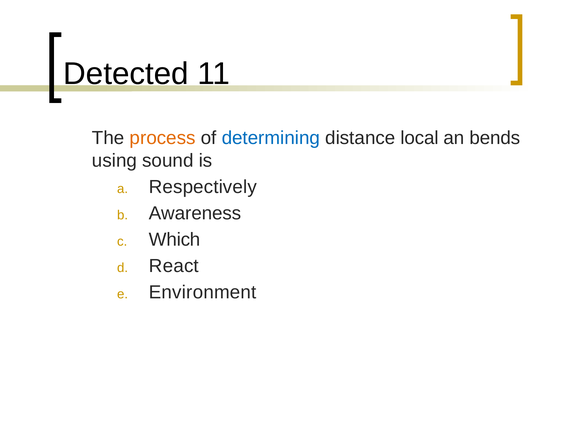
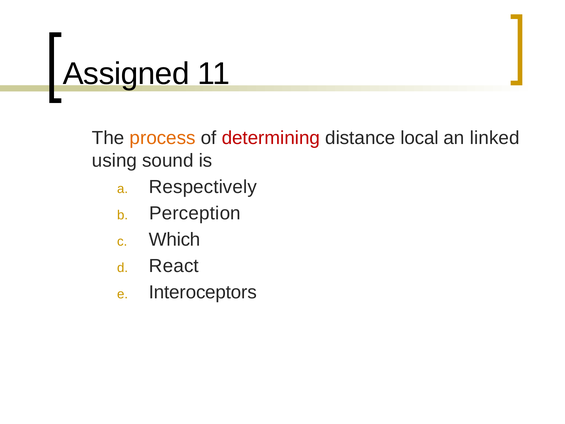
Detected: Detected -> Assigned (126, 74)
determining colour: blue -> red (271, 138)
bends: bends -> linked (495, 138)
Awareness: Awareness -> Perception (195, 213)
Environment: Environment -> Interoceptors (203, 292)
